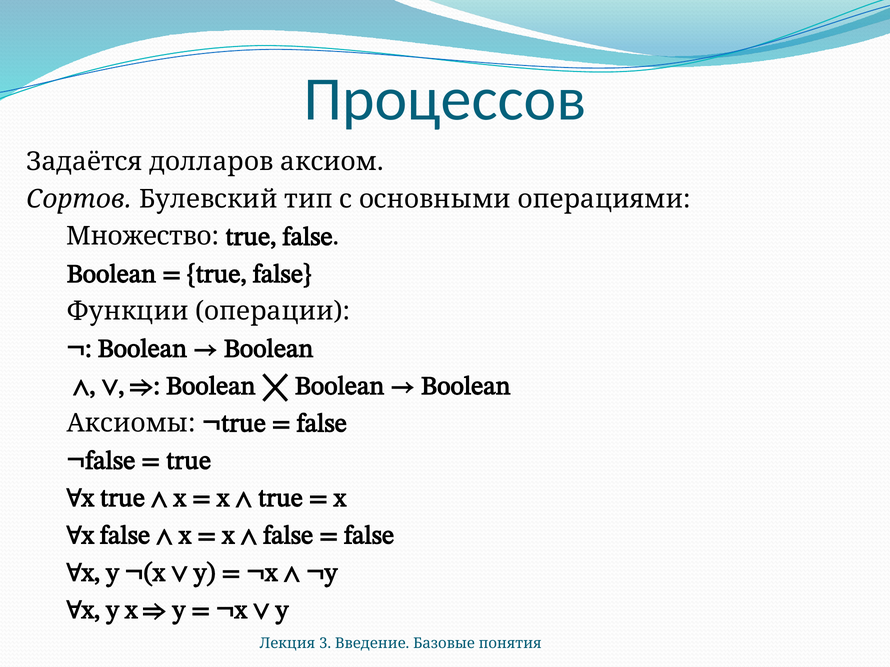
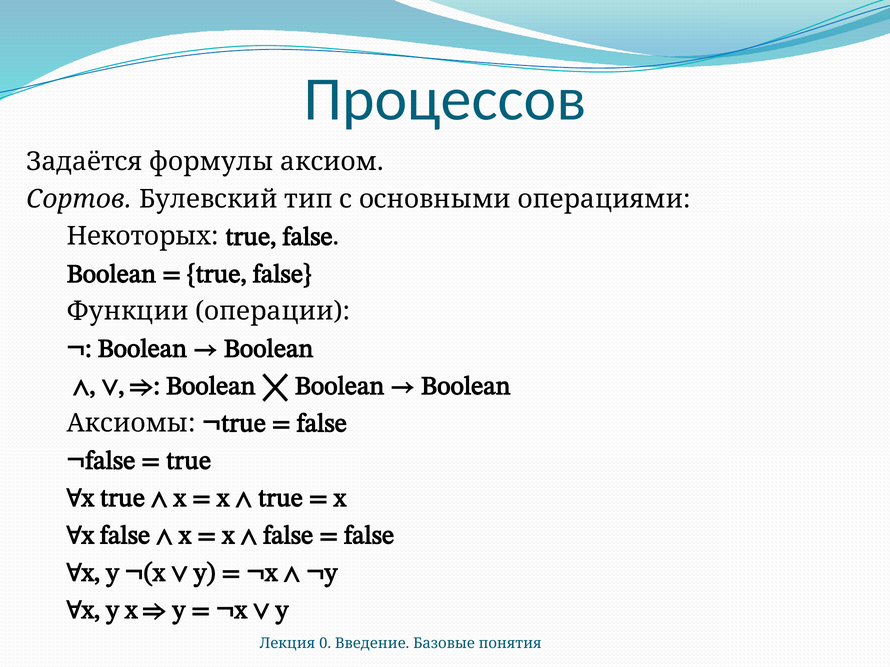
долларов: долларов -> формулы (211, 162)
Множество: Множество -> Некоторых (143, 237)
3: 3 -> 0 (325, 644)
